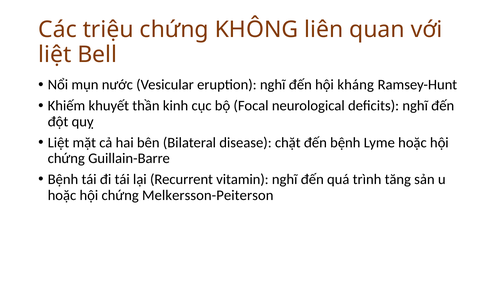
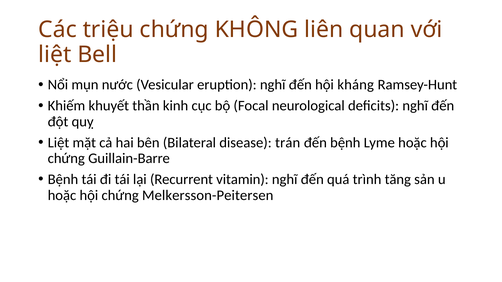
chặt: chặt -> trán (288, 143)
Melkersson-Peiterson: Melkersson-Peiterson -> Melkersson-Peitersen (208, 195)
